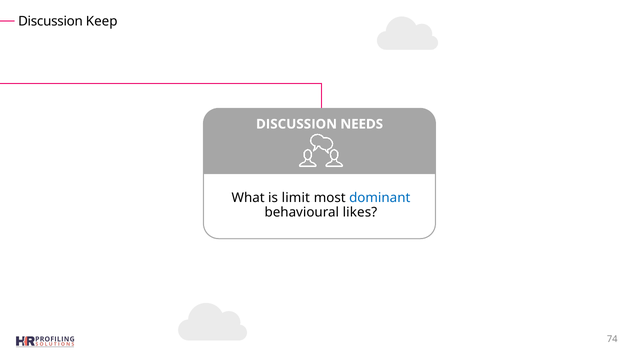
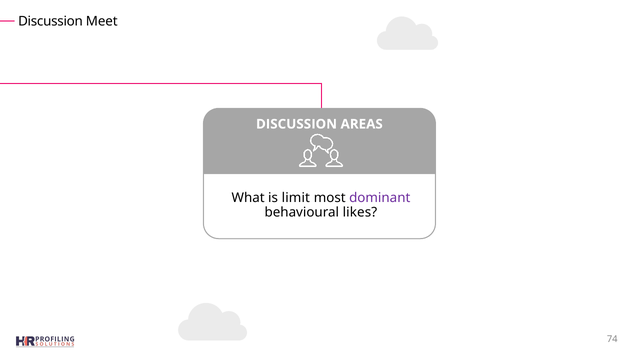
Keep: Keep -> Meet (102, 21)
NEEDS: NEEDS -> AREAS (362, 124)
dominant colour: blue -> purple (380, 198)
